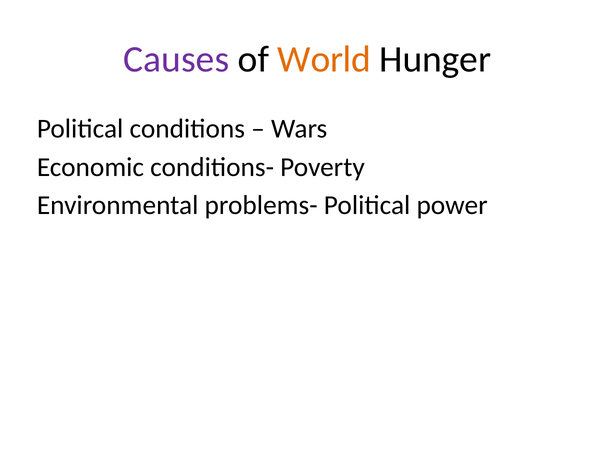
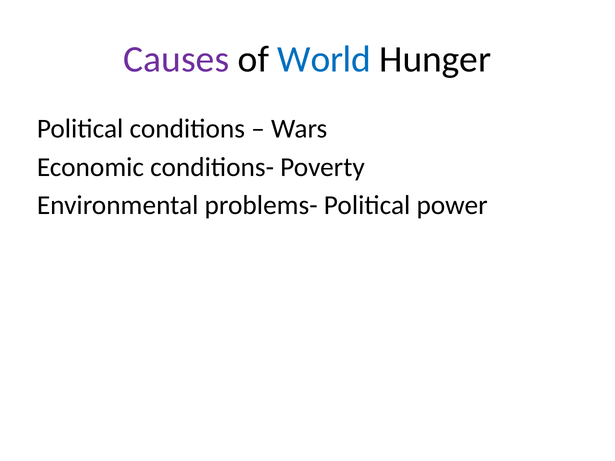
World colour: orange -> blue (324, 60)
